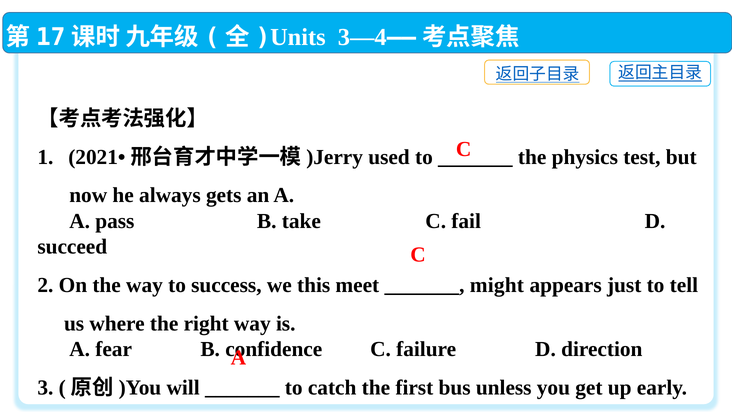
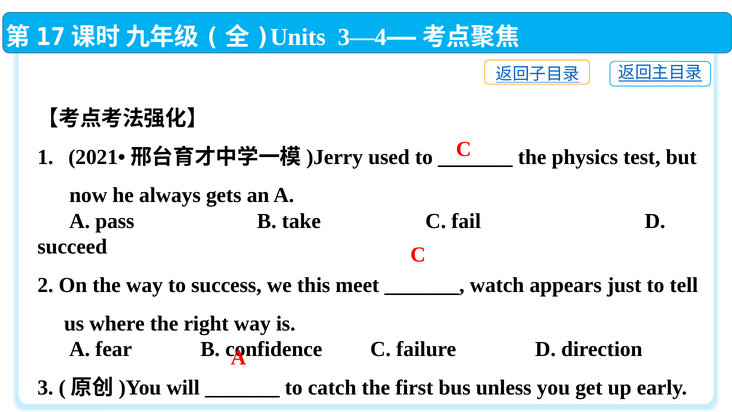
might: might -> watch (497, 285)
